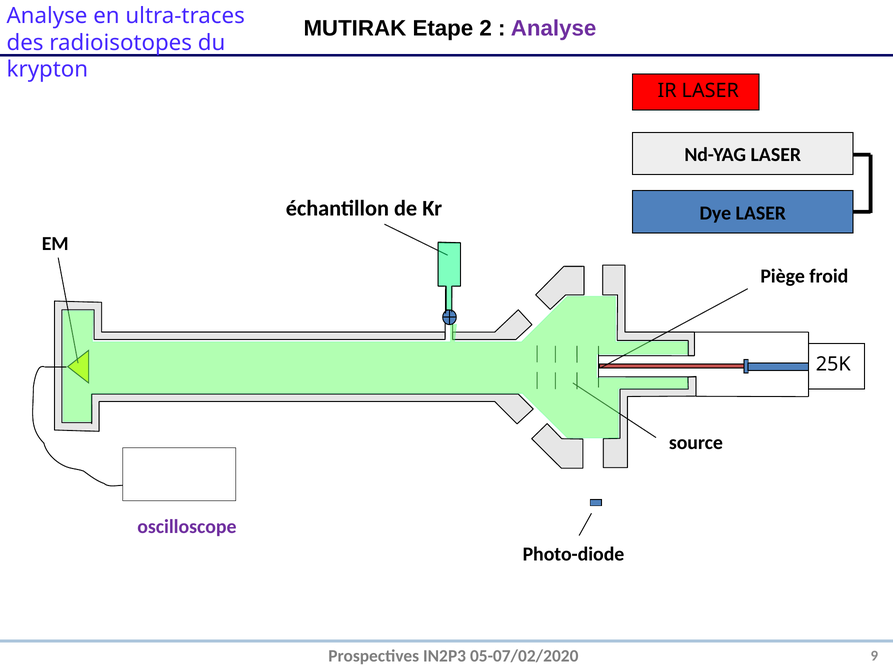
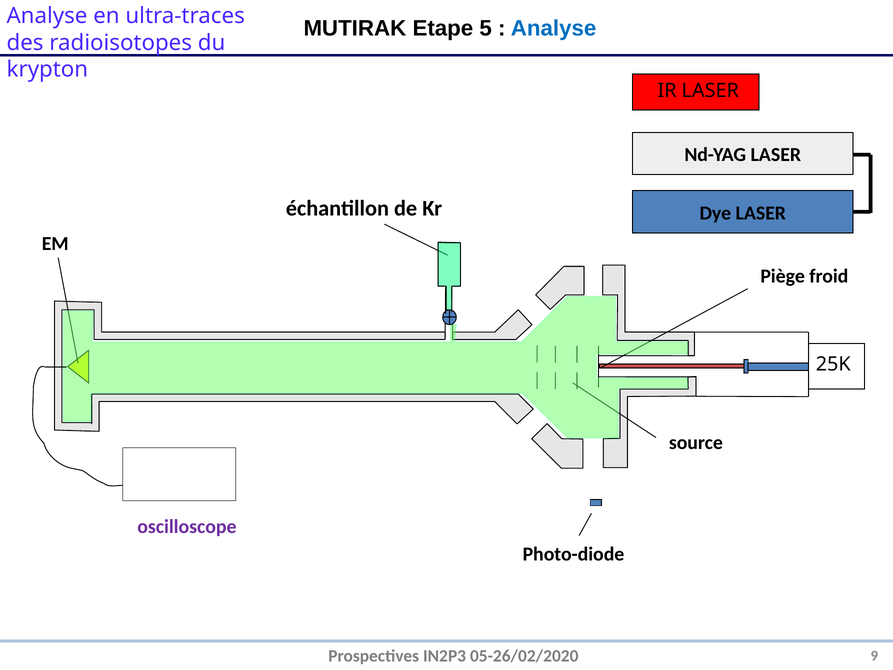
2: 2 -> 5 (486, 28)
Analyse colour: purple -> blue (554, 28)
05-07/02/2020: 05-07/02/2020 -> 05-26/02/2020 (524, 656)
